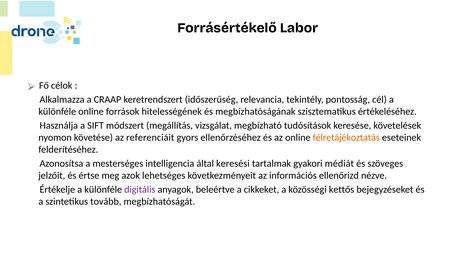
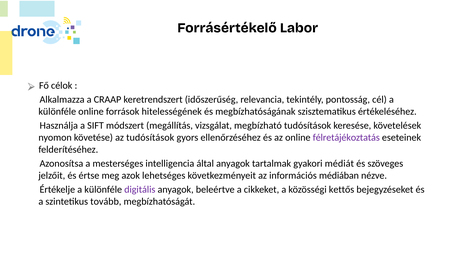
az referenciáit: referenciáit -> tudósítások (150, 138)
félretájékoztatás colour: orange -> purple (346, 138)
által keresési: keresési -> anyagok (233, 164)
ellenőrizd: ellenőrizd -> médiában (339, 176)
